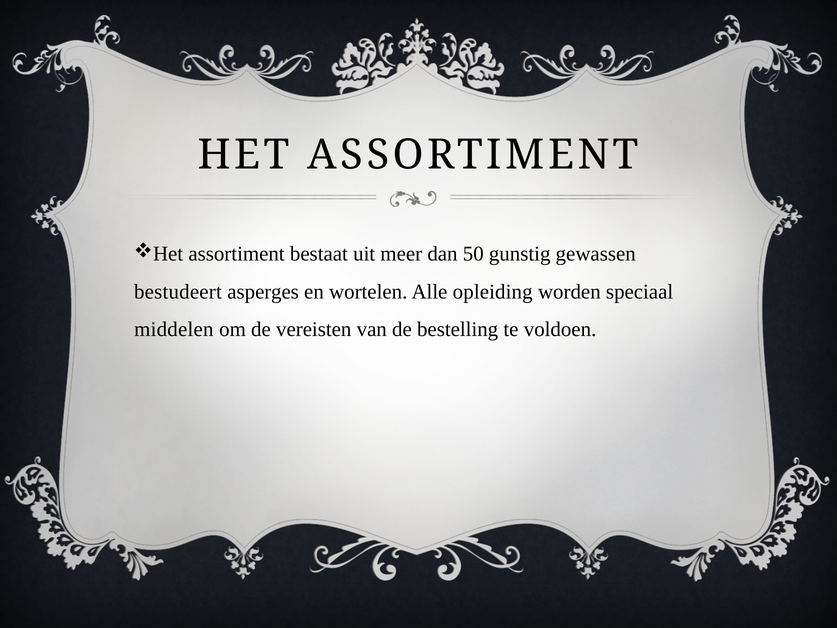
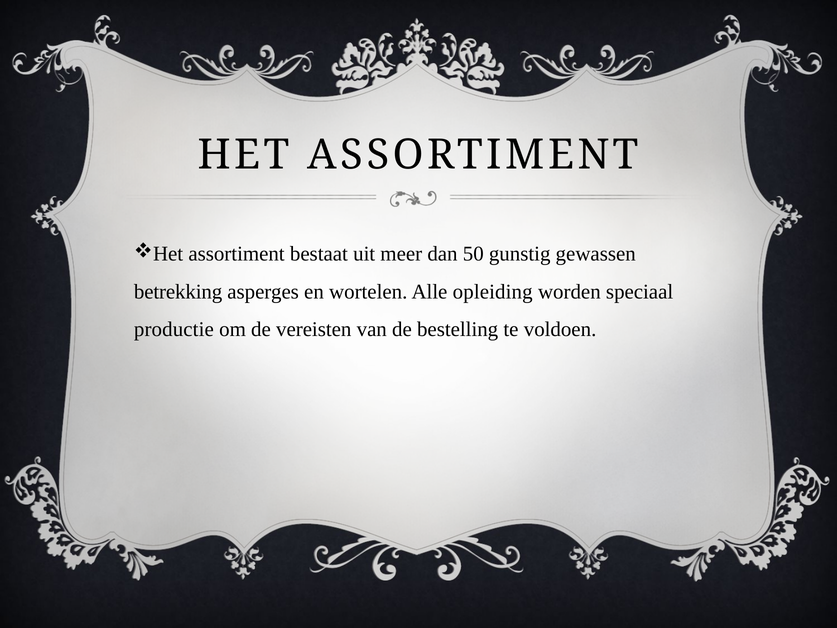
bestudeert: bestudeert -> betrekking (178, 292)
middelen: middelen -> productie (174, 329)
